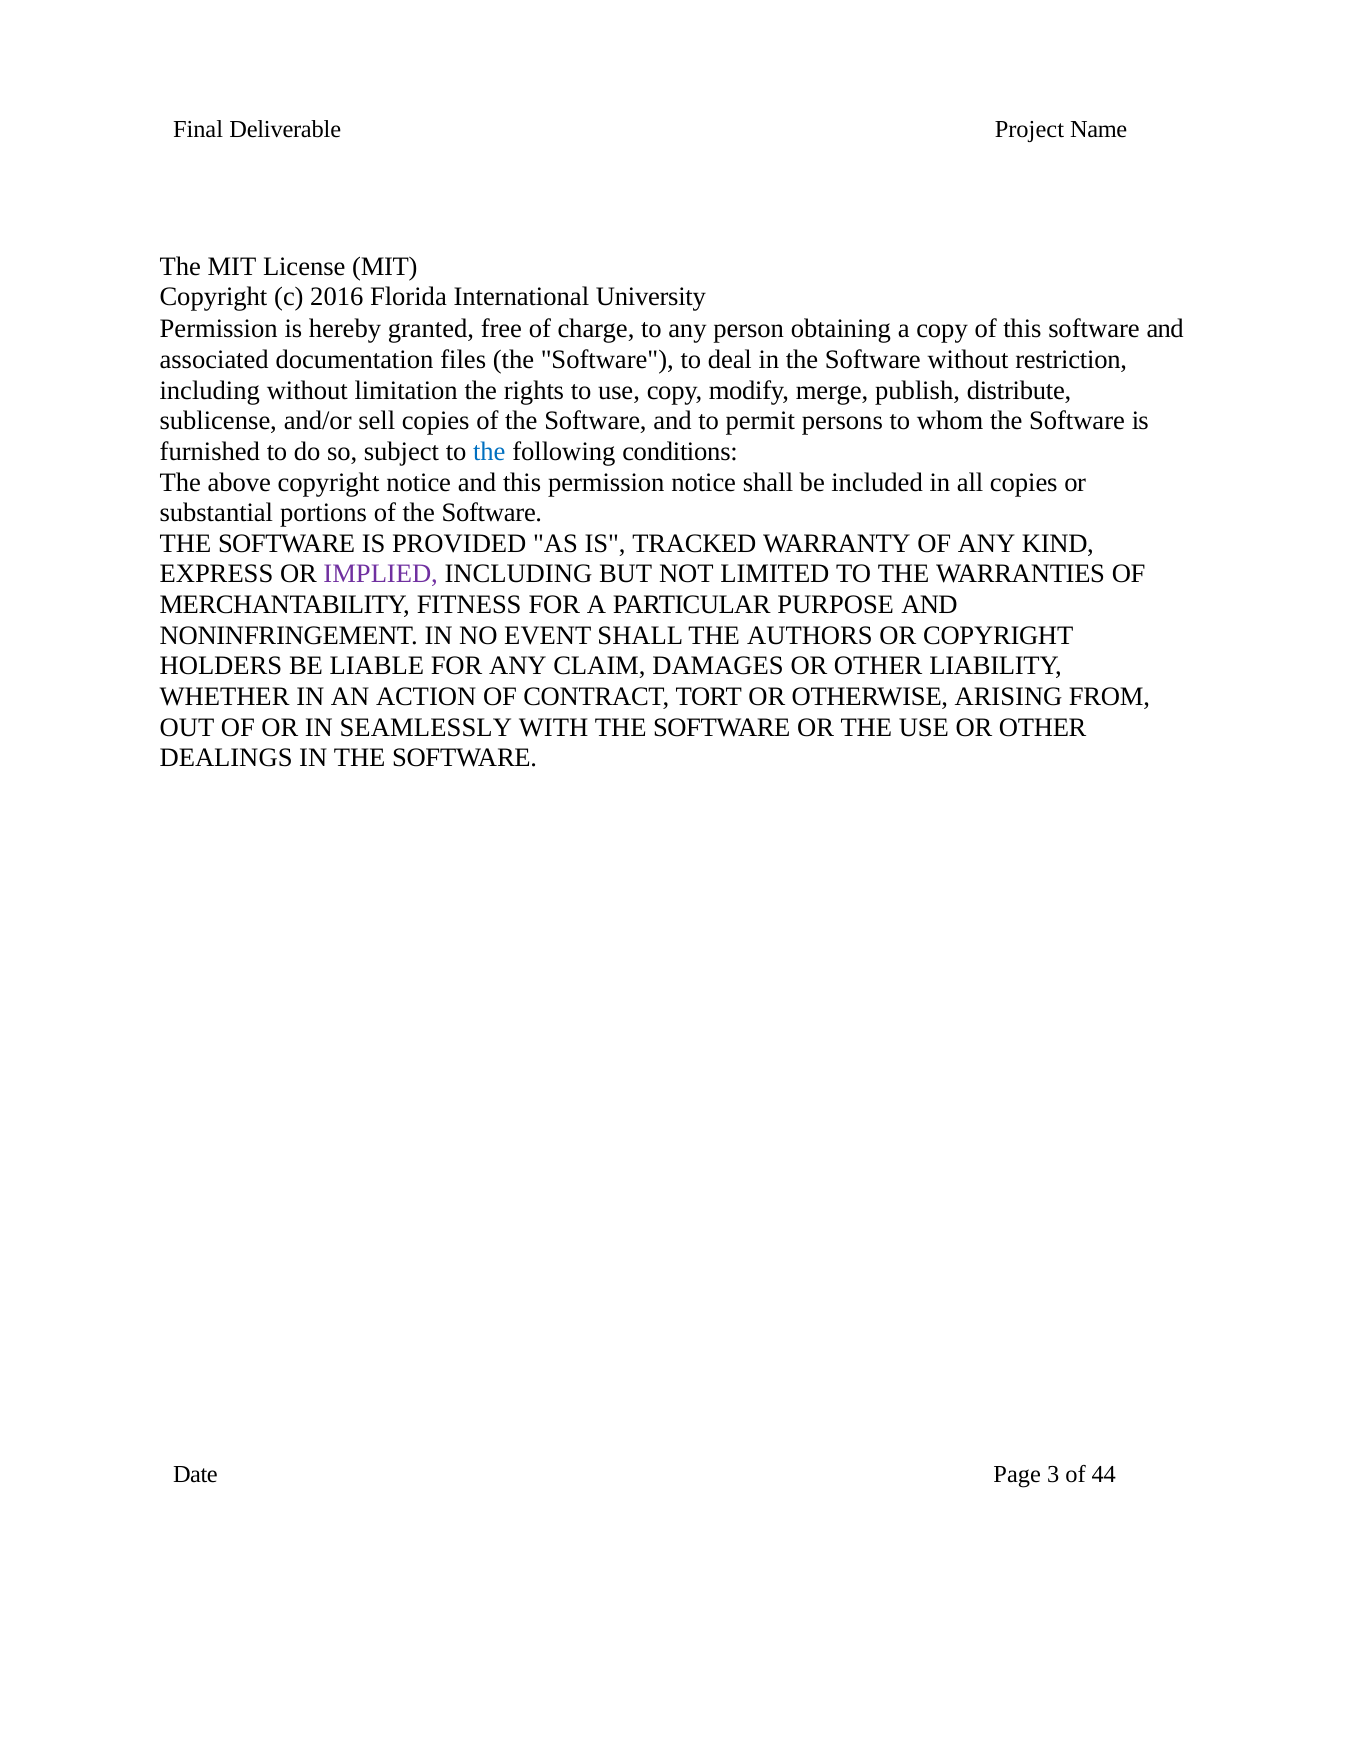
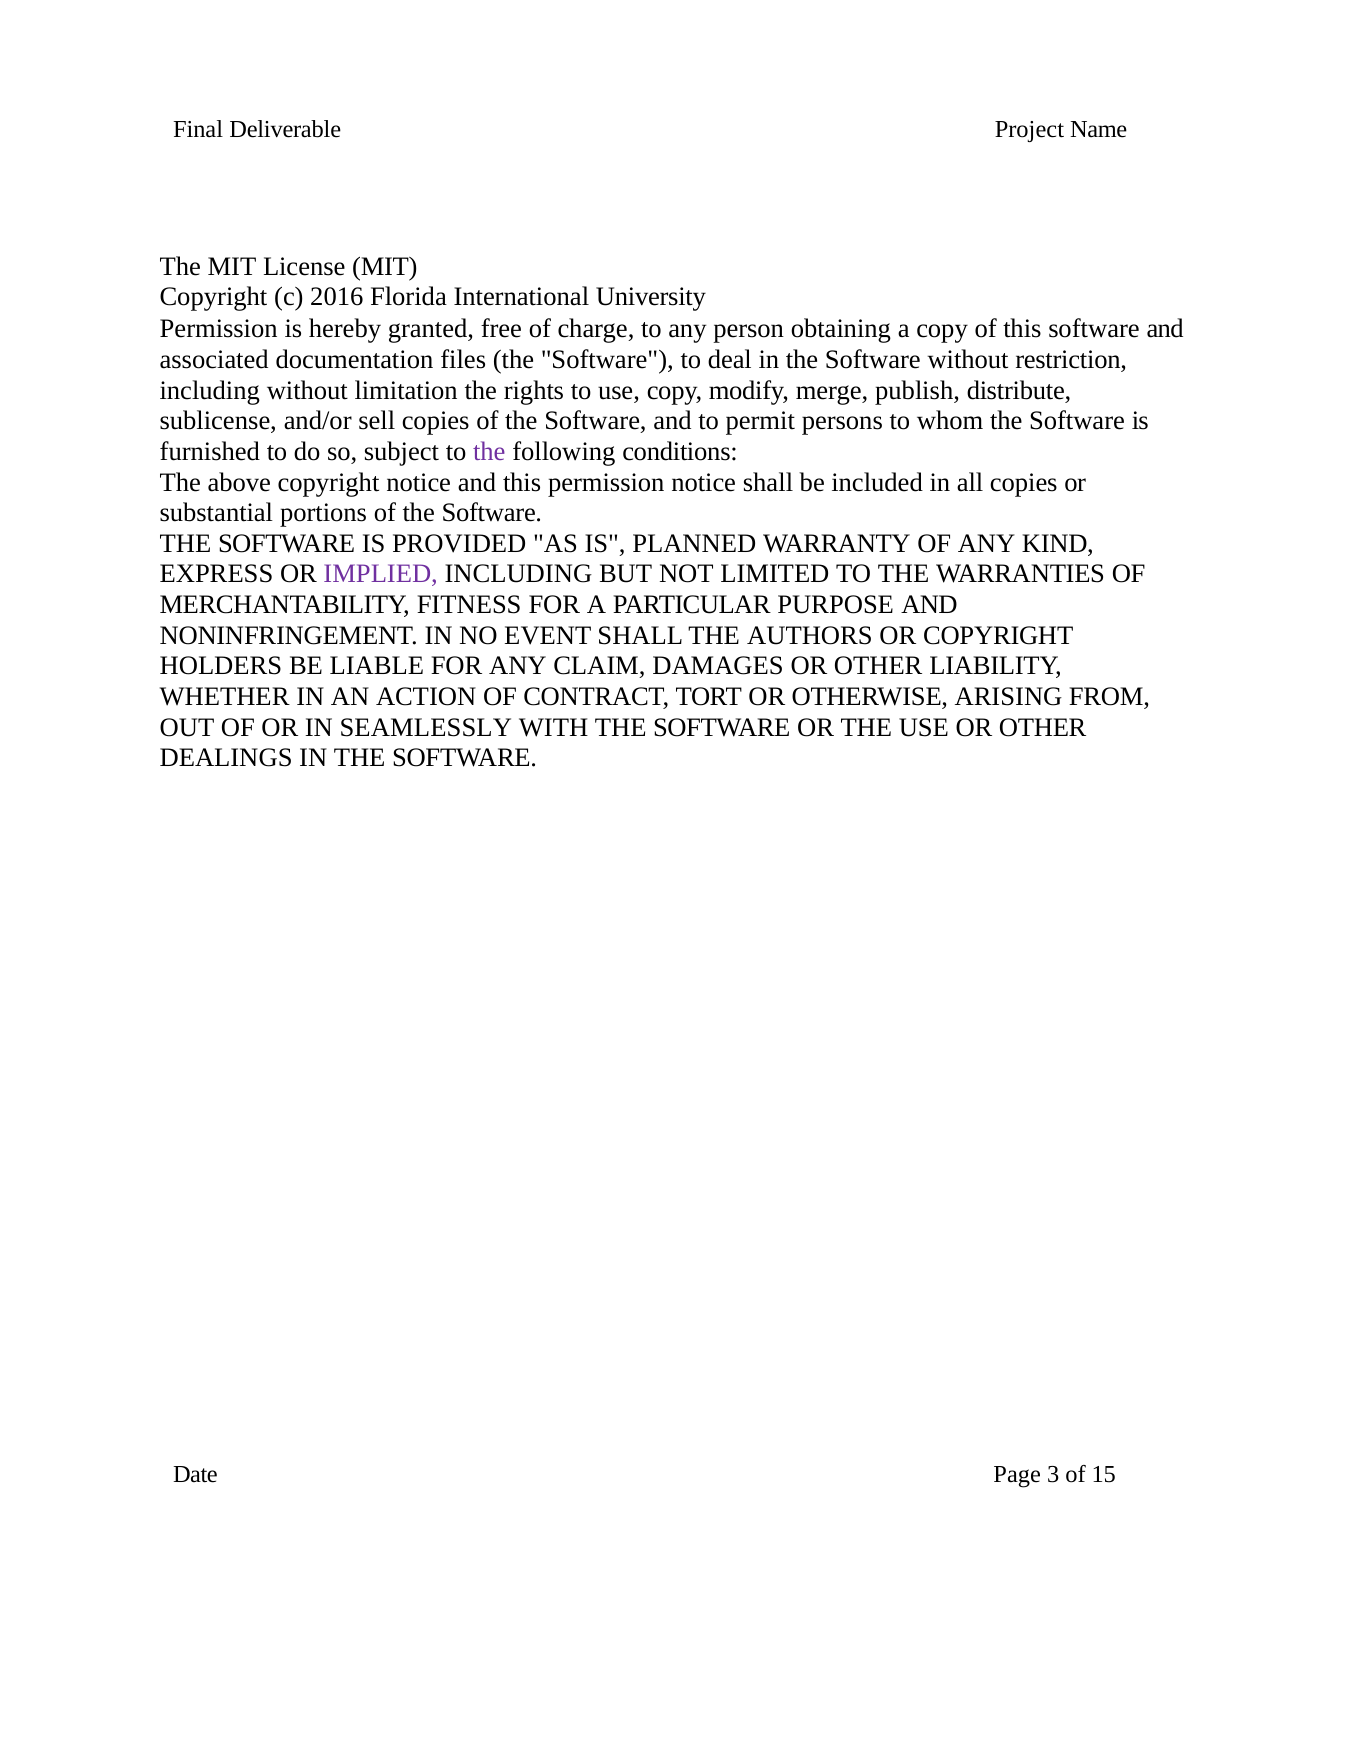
the colour: blue -> purple (489, 452)
TRACKED: TRACKED -> PLANNED (694, 544)
44: 44 -> 15 (1104, 1474)
